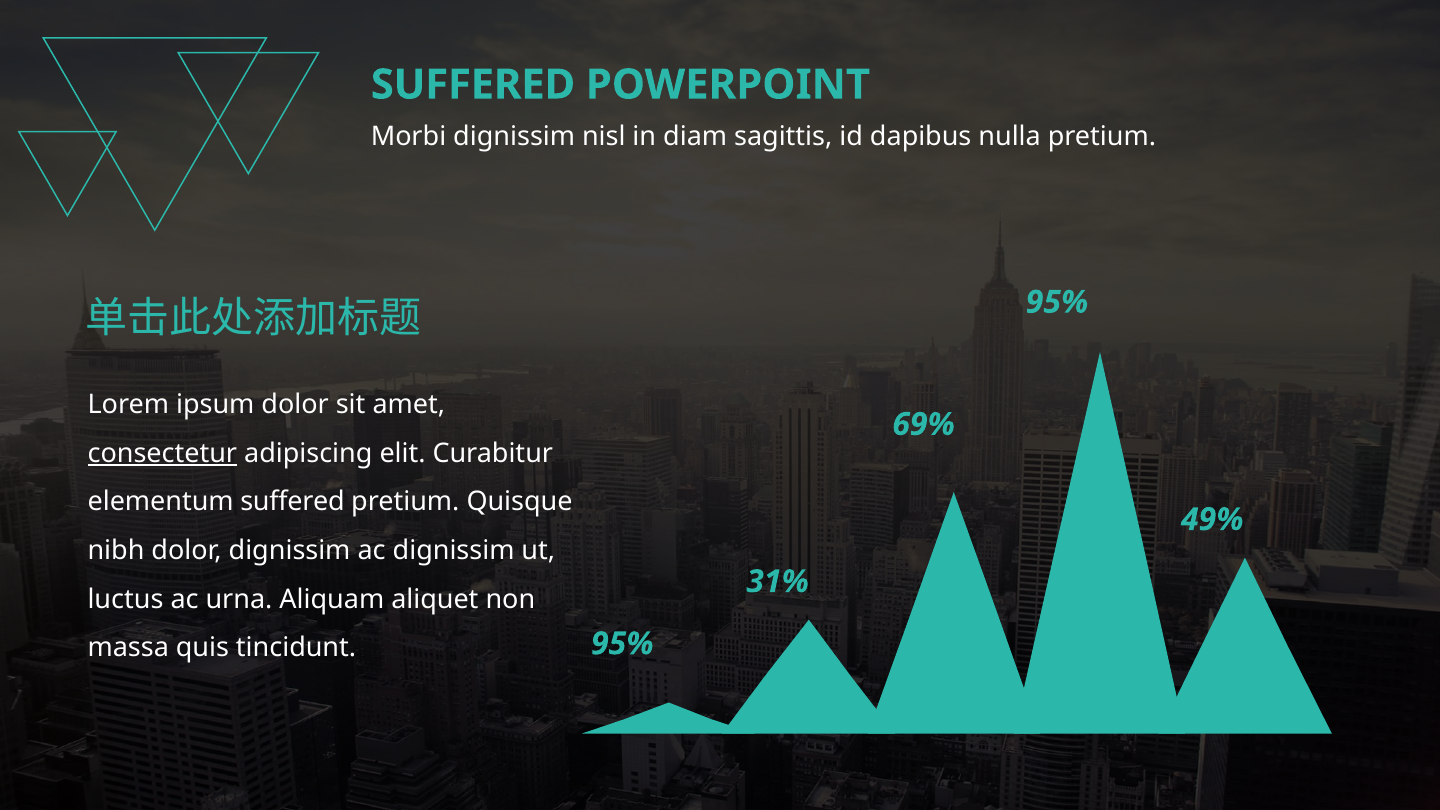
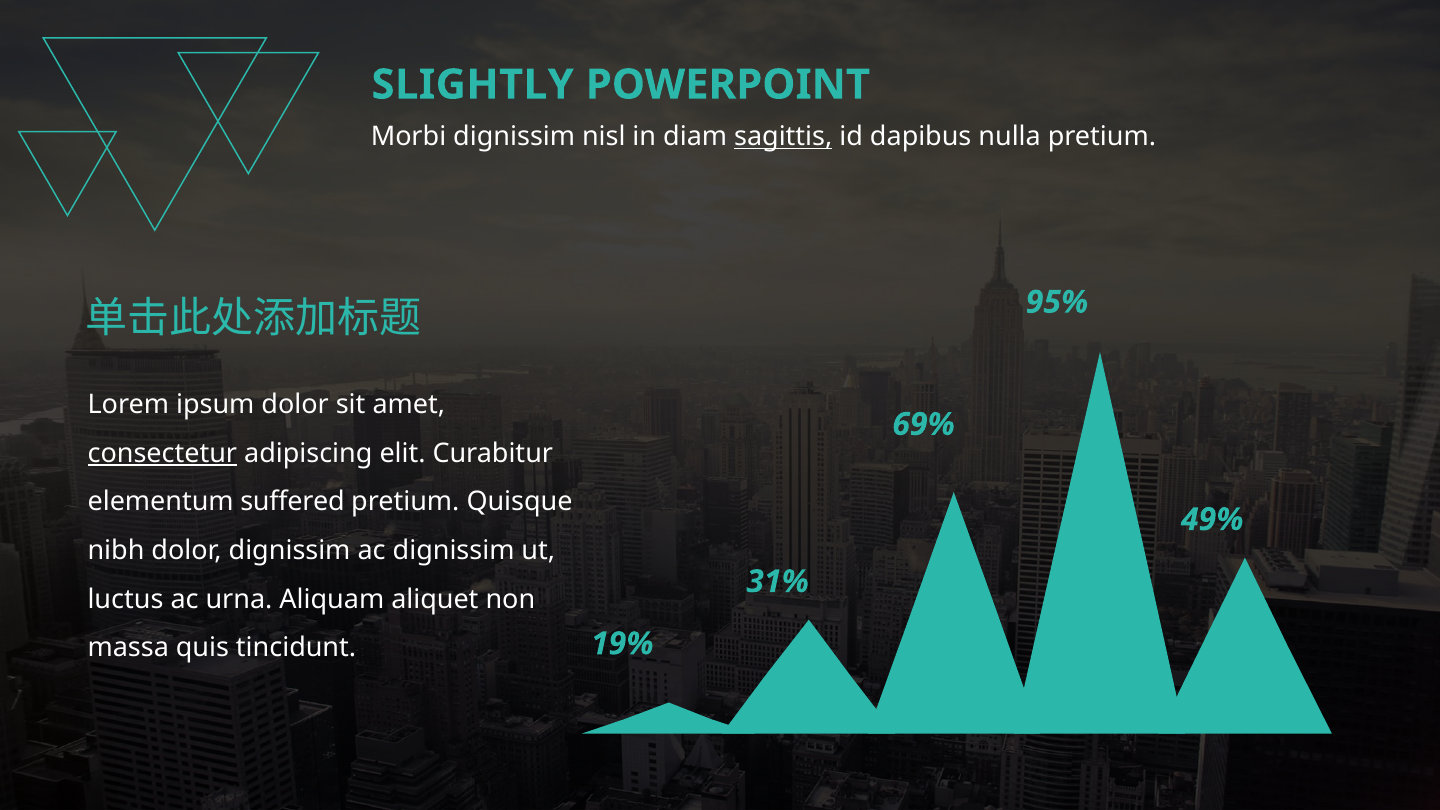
SUFFERED: SUFFERED -> SLIGHTLY (473, 85)
sagittis underline: none -> present (783, 137)
95%: 95% -> 19% (622, 644)
